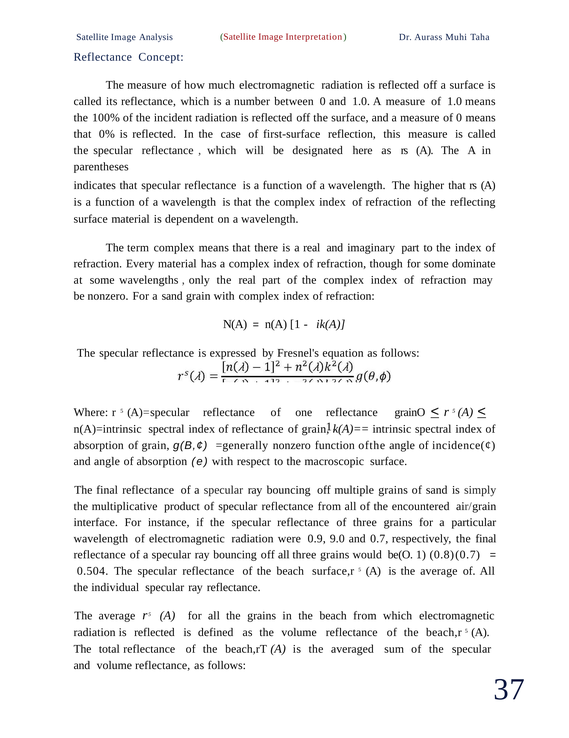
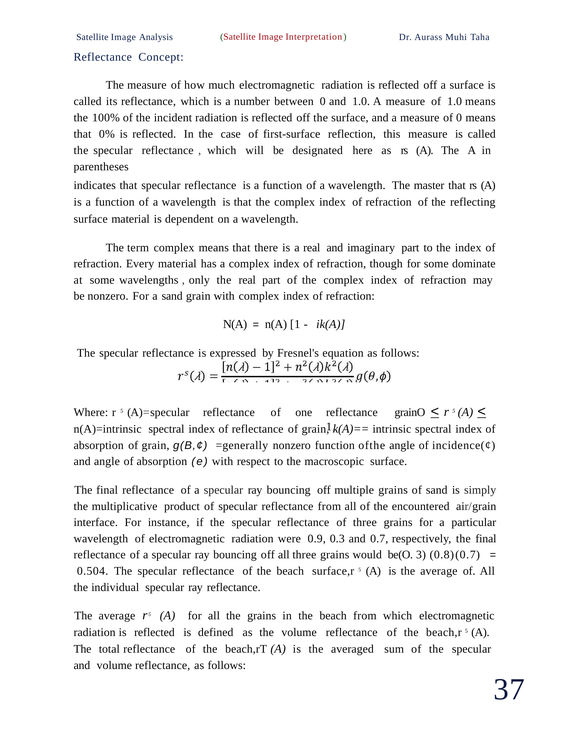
higher: higher -> master (429, 185)
9.0: 9.0 -> 0.3 (337, 538)
be(O 1: 1 -> 3 (421, 554)
